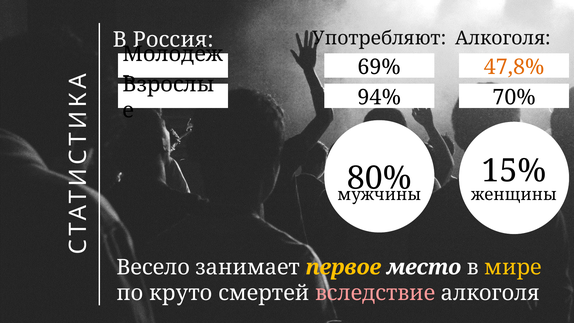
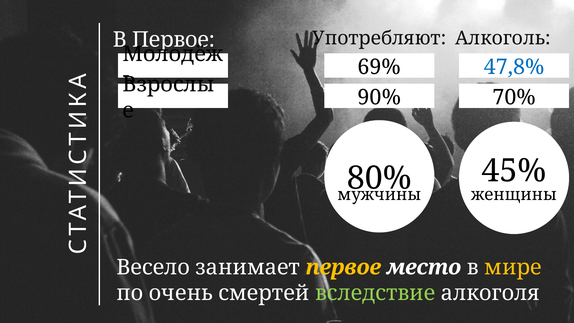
Употребляют Алкоголя: Алкоголя -> Алкоголь (503, 38)
В Россия: Россия -> Первое (173, 40)
47,8% colour: orange -> blue (514, 67)
94%: 94% -> 90% (379, 97)
15%: 15% -> 45% (514, 171)
круто: круто -> очень (181, 293)
вследствие colour: pink -> light green (375, 293)
